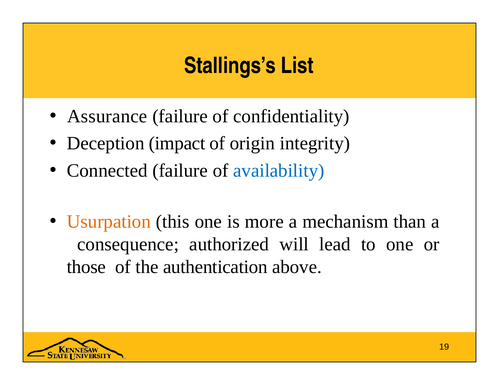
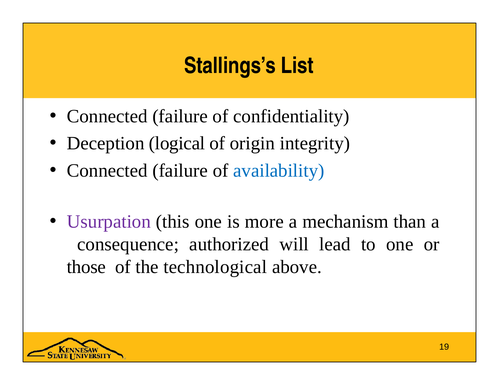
Assurance: Assurance -> Connected (107, 116)
impact: impact -> logical (177, 144)
Usurpation colour: orange -> purple (109, 222)
authentication: authentication -> technological (215, 267)
